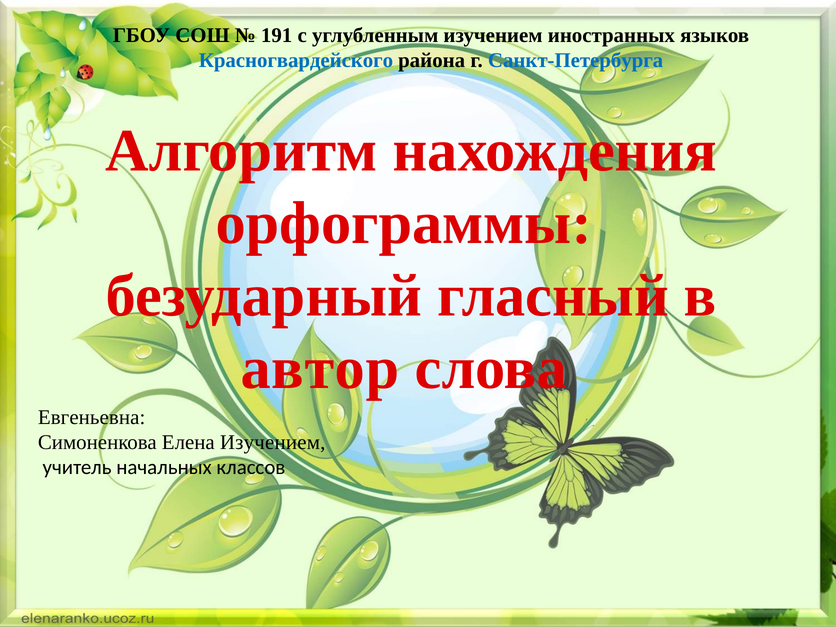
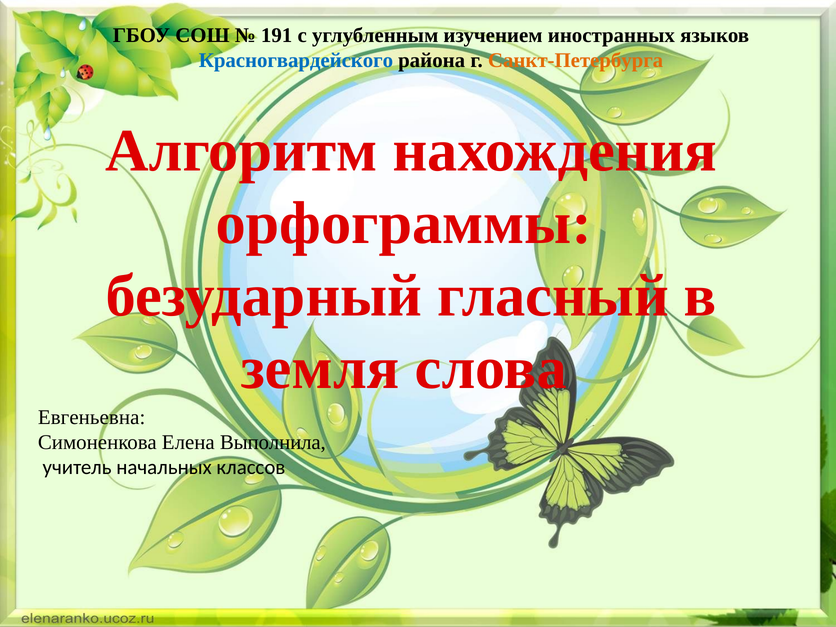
Санкт-Петербурга colour: blue -> orange (576, 60)
автор: автор -> земля (320, 368)
Елена Изучением: Изучением -> Выполнила (273, 442)
